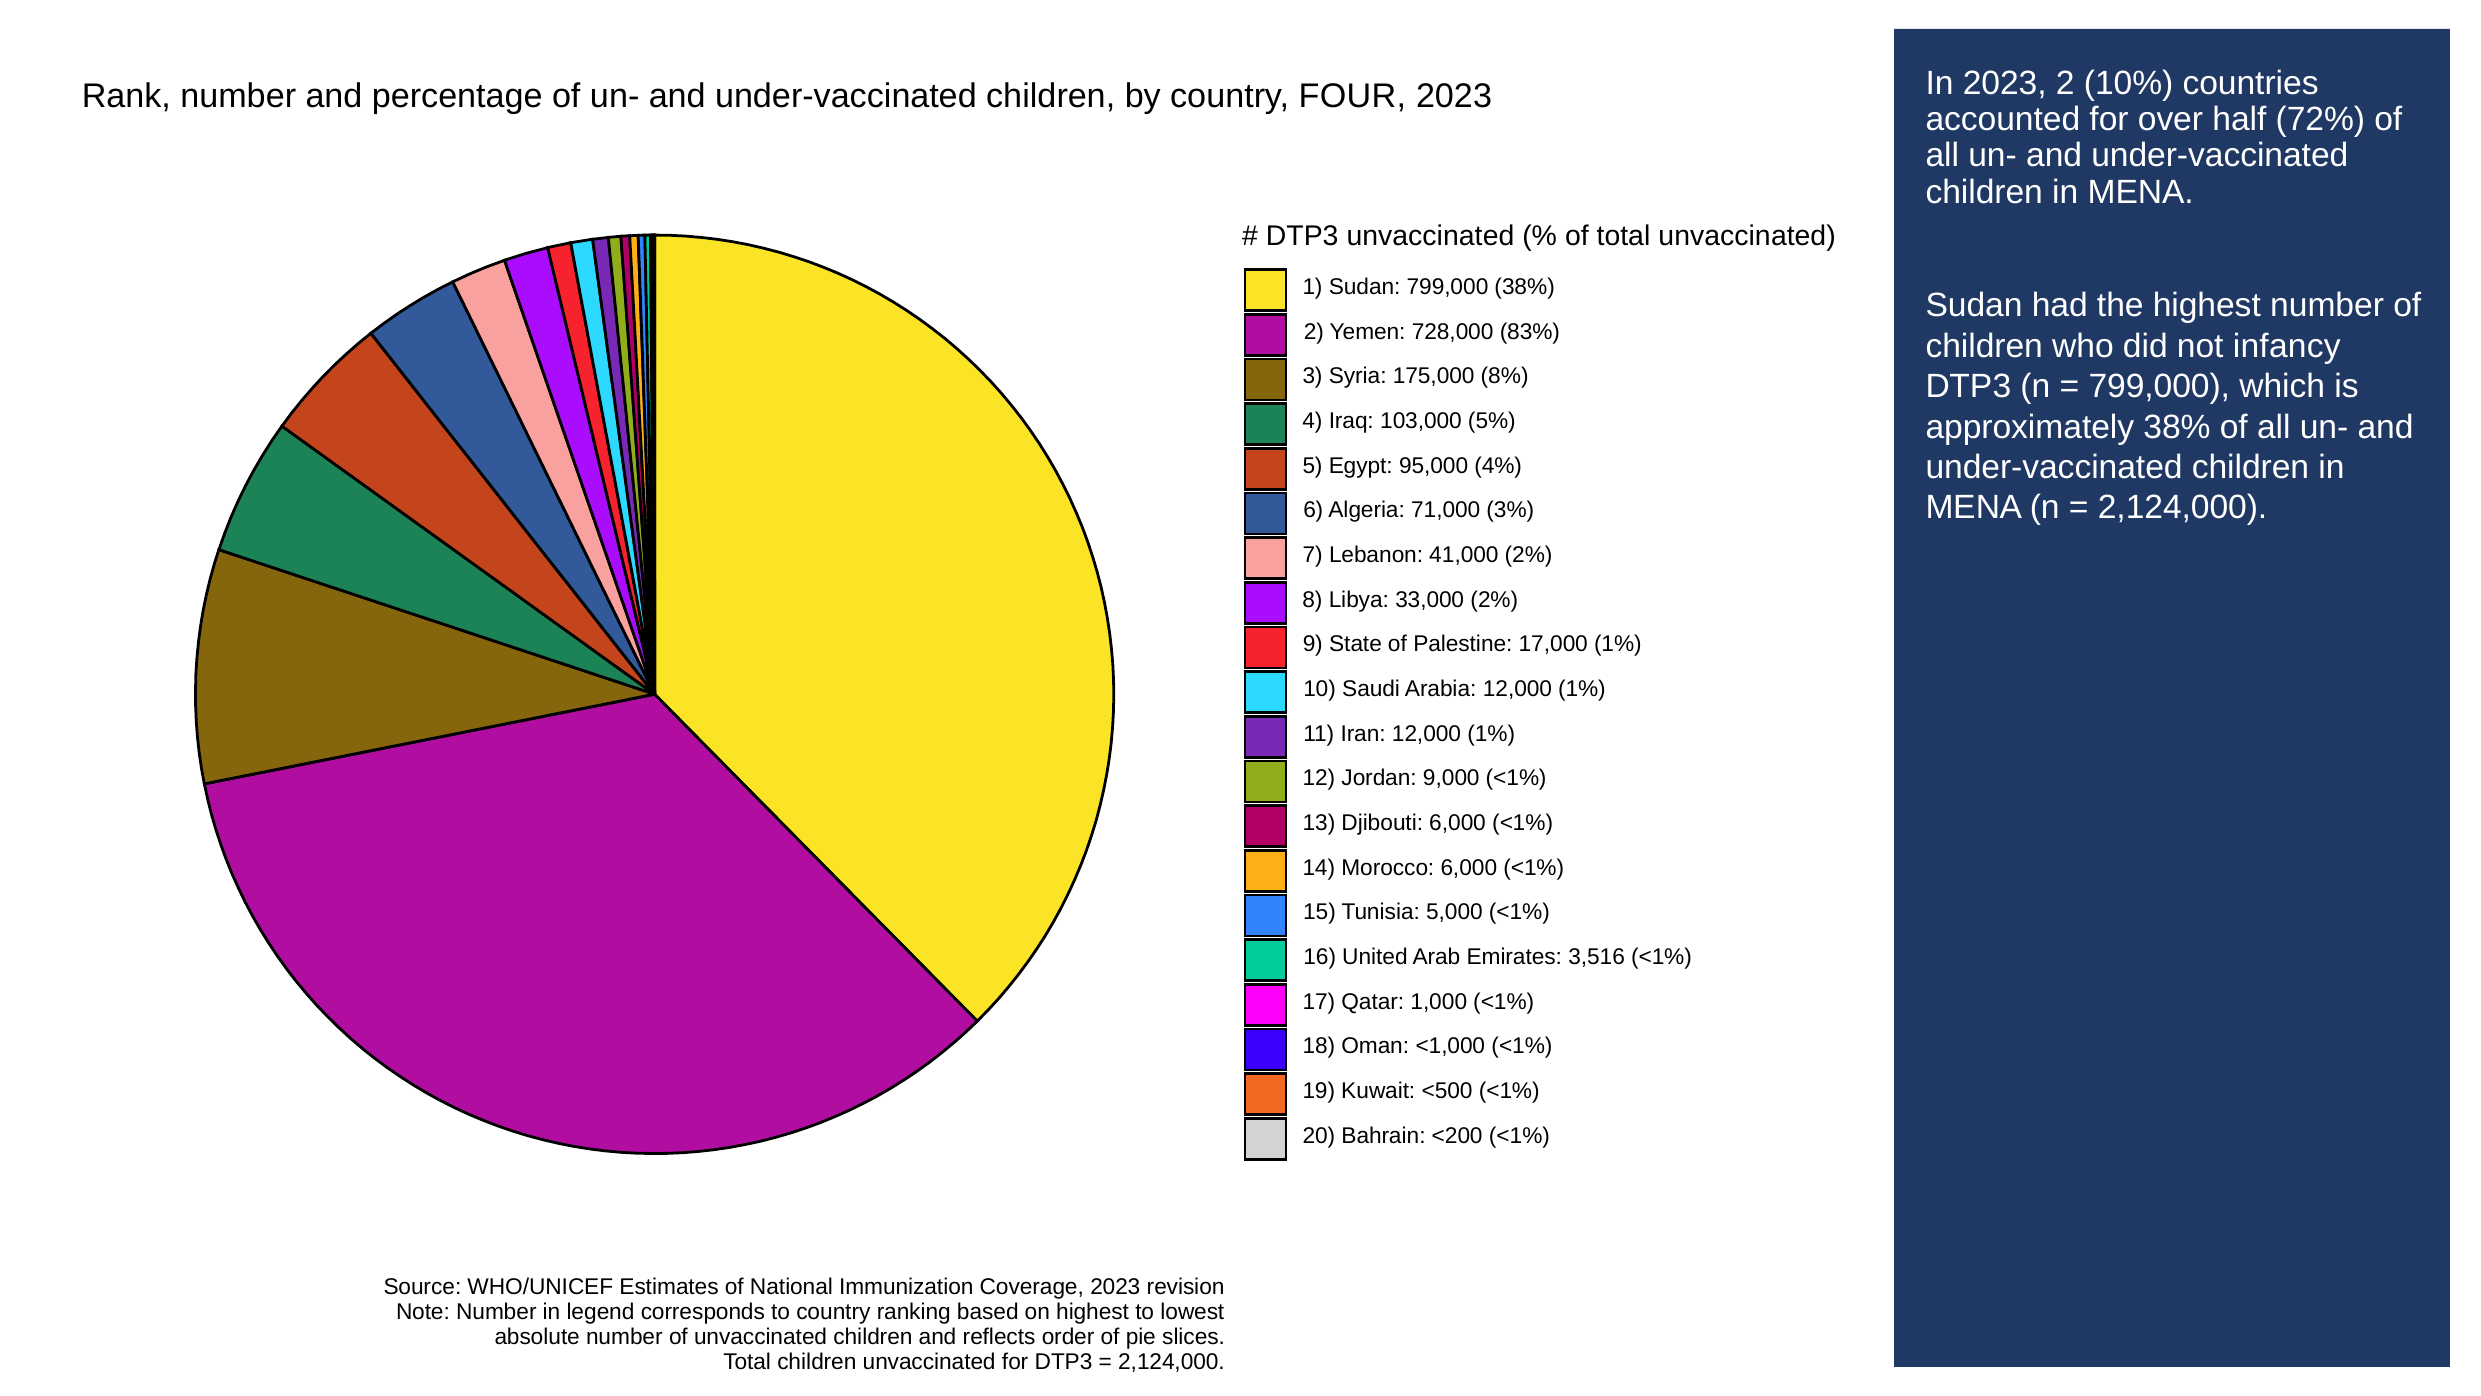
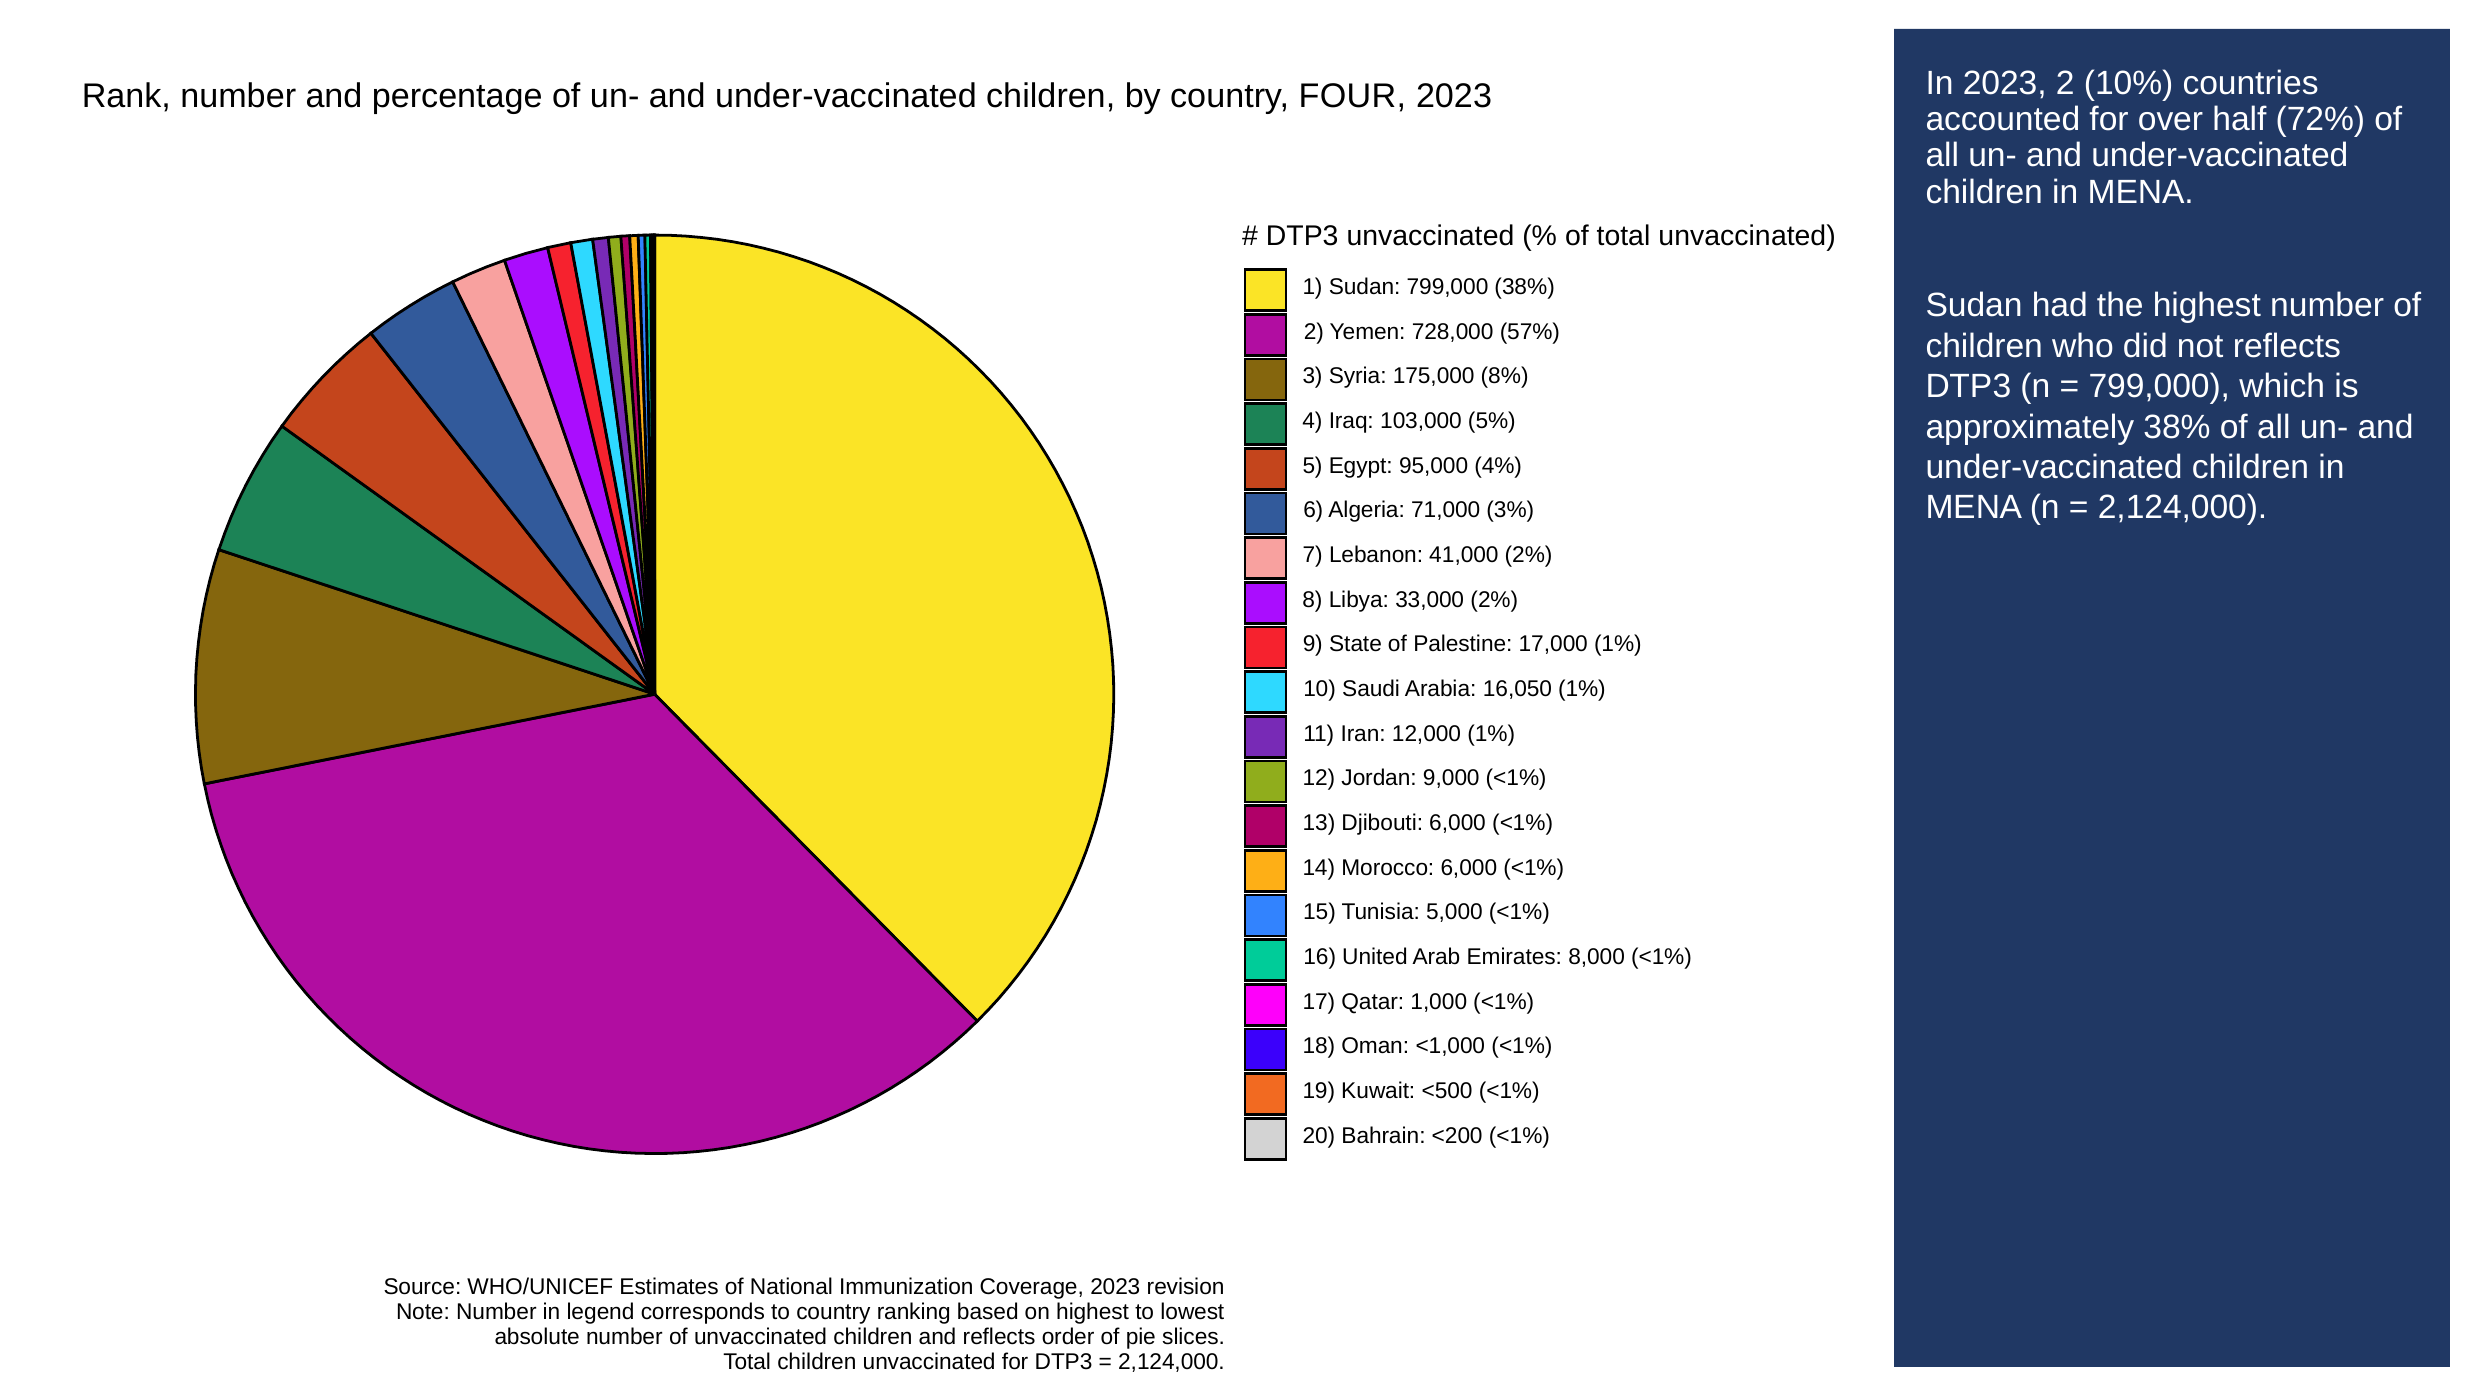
83%: 83% -> 57% (1530, 332)
not infancy: infancy -> reflects (2287, 346)
Arabia 12,000: 12,000 -> 16,050 (1517, 689)
3,516: 3,516 -> 8,000 (1597, 957)
